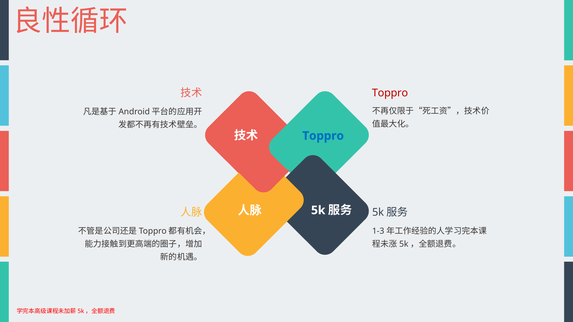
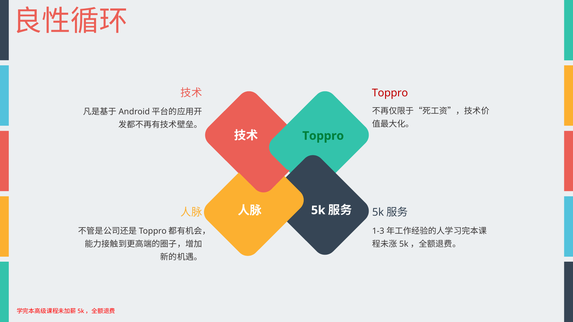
Toppro colour: blue -> green (323, 136)
